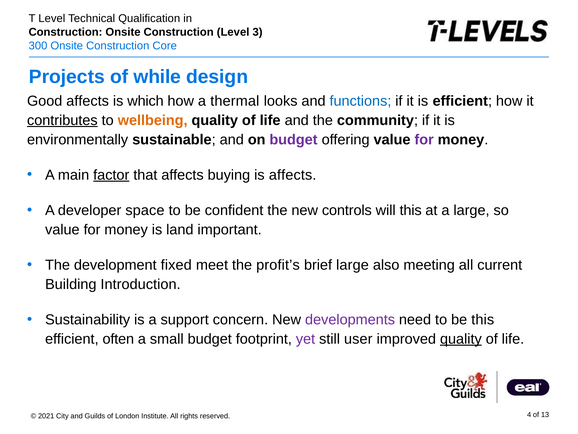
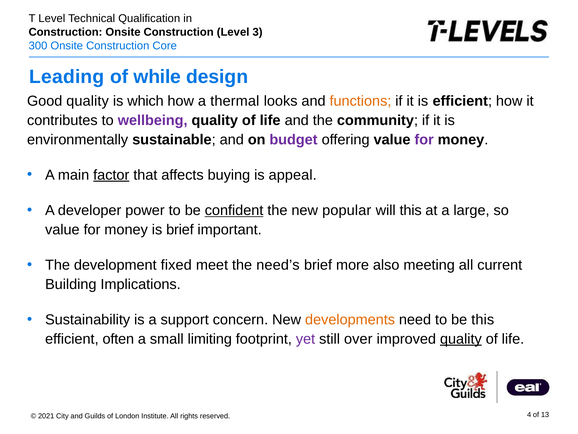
Projects: Projects -> Leading (67, 77)
Good affects: affects -> quality (88, 101)
functions colour: blue -> orange (360, 101)
contributes underline: present -> none (62, 120)
wellbeing colour: orange -> purple (153, 120)
is affects: affects -> appeal (293, 175)
space: space -> power (145, 210)
confident underline: none -> present (234, 210)
controls: controls -> popular (347, 210)
is land: land -> brief (180, 229)
profit’s: profit’s -> need’s (278, 265)
brief large: large -> more (353, 265)
Introduction: Introduction -> Implications (141, 284)
developments colour: purple -> orange (350, 319)
small budget: budget -> limiting (210, 339)
user: user -> over (358, 339)
